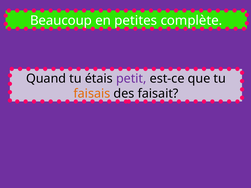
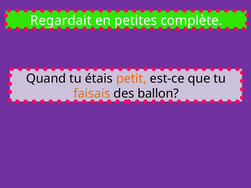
Beaucoup: Beaucoup -> Regardait (61, 21)
petit colour: purple -> orange (131, 79)
faisait: faisait -> ballon (158, 94)
